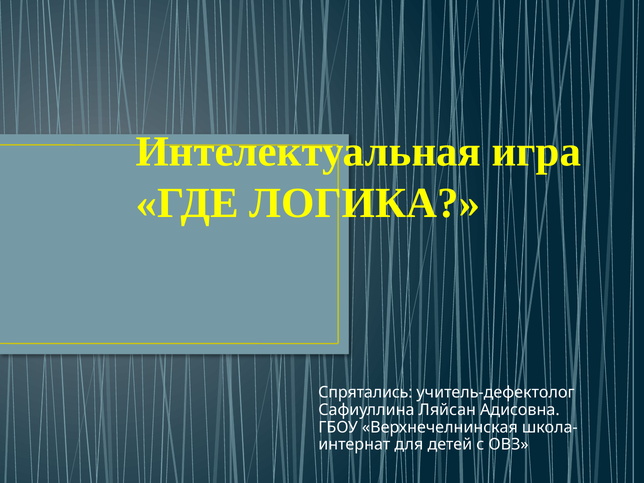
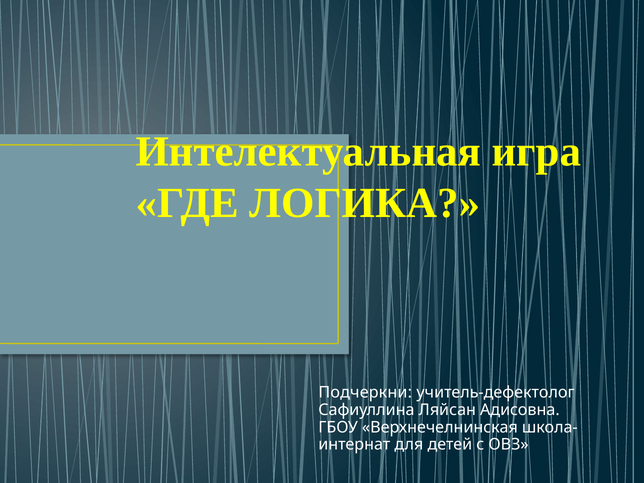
Спрятались: Спрятались -> Подчеркни (365, 392)
